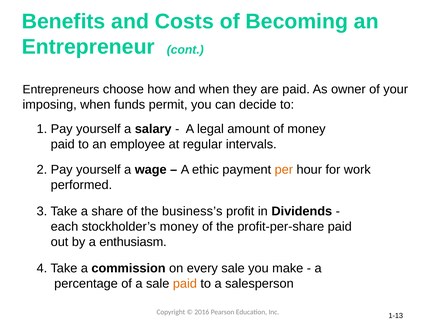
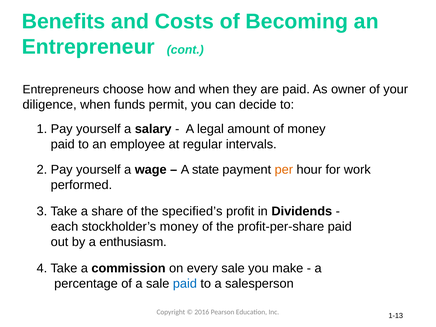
imposing: imposing -> diligence (50, 105)
ethic: ethic -> state (206, 170)
business’s: business’s -> specified’s (192, 211)
paid colour: orange -> blue (185, 284)
